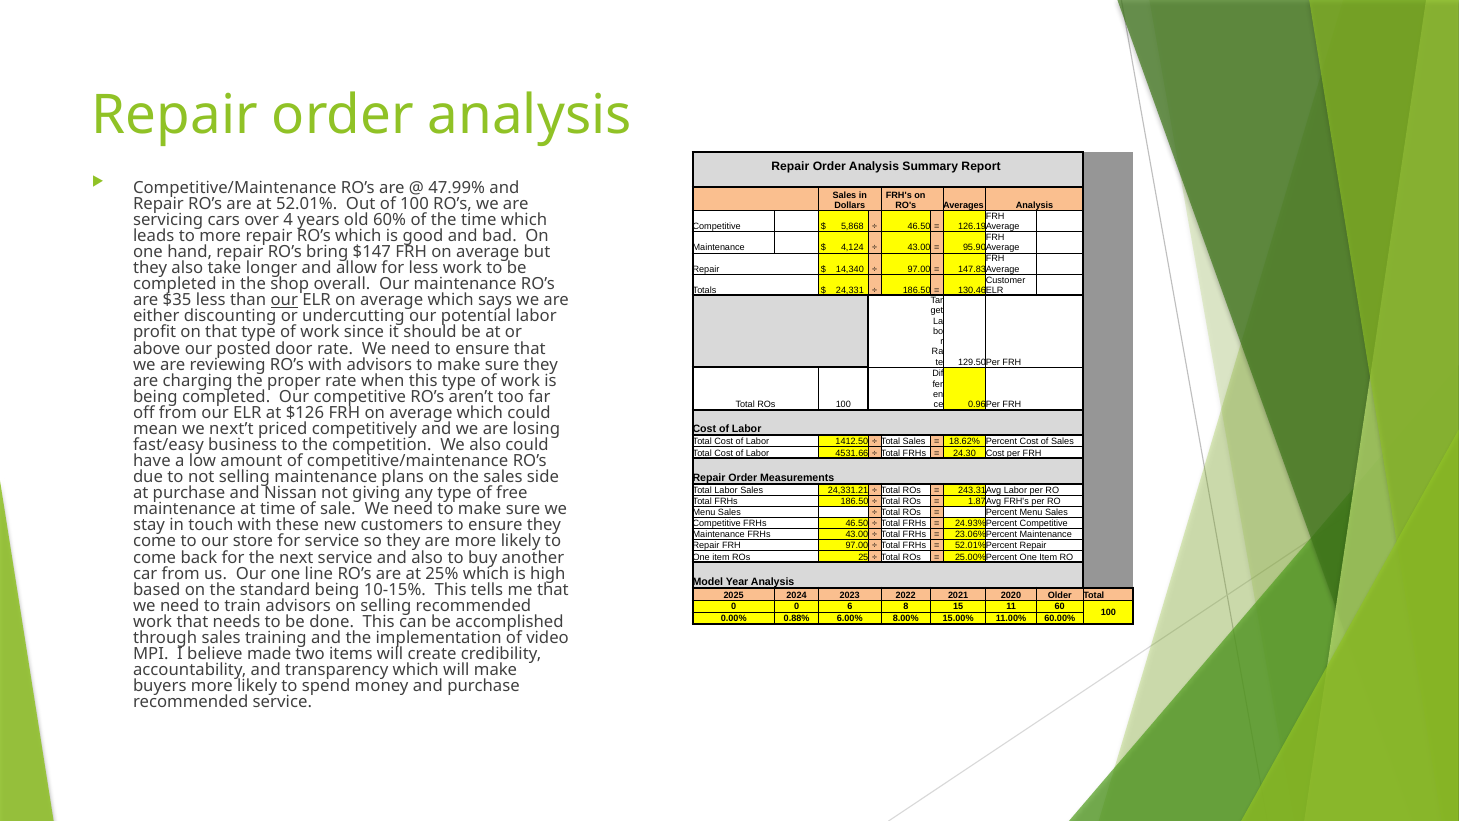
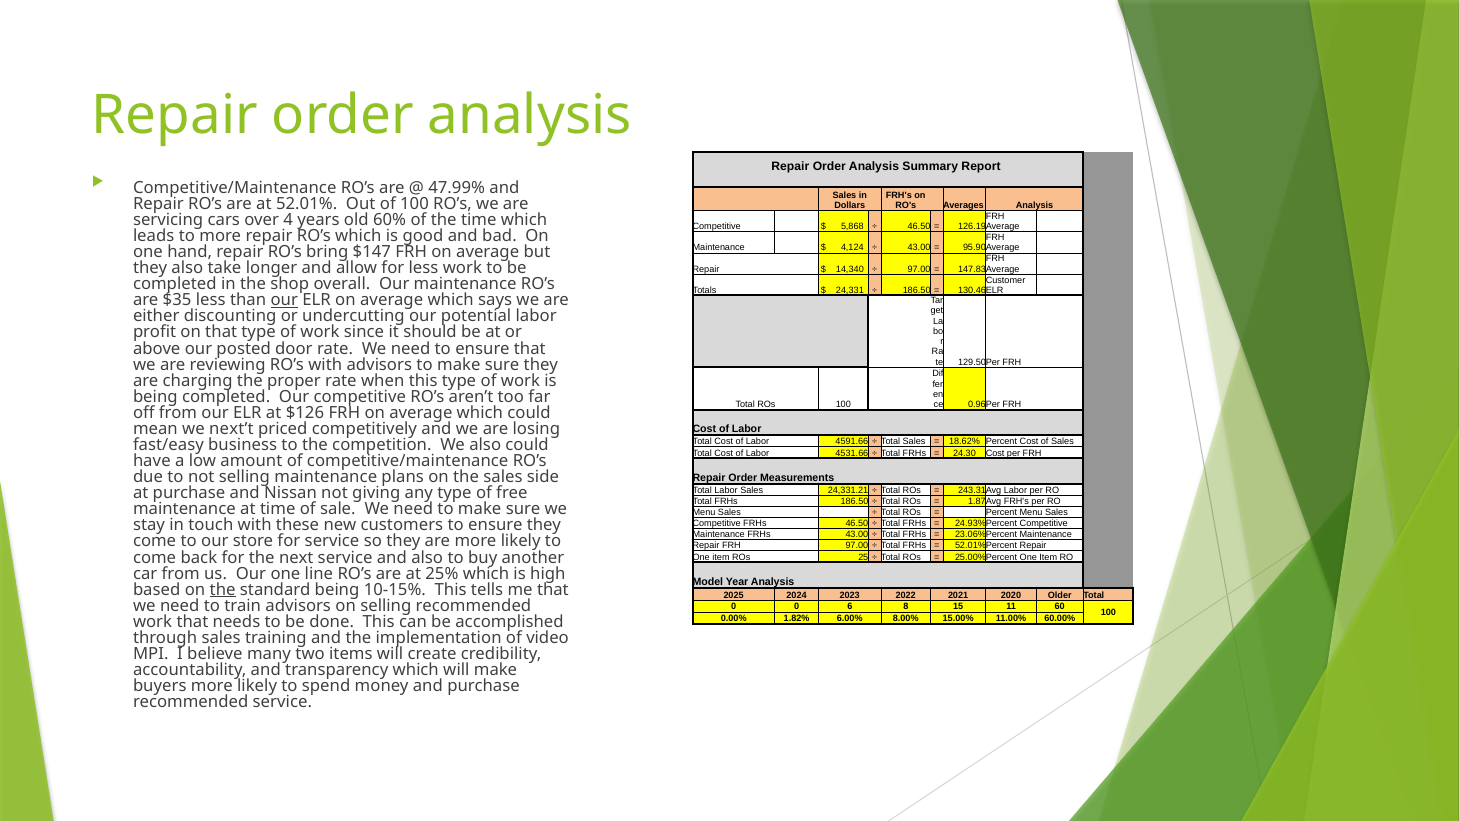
1412.50: 1412.50 -> 4591.66 (852, 442)
the underline: none -> present (223, 589)
0.88%: 0.88% -> 1.82% (797, 619)
made: made -> many (269, 654)
